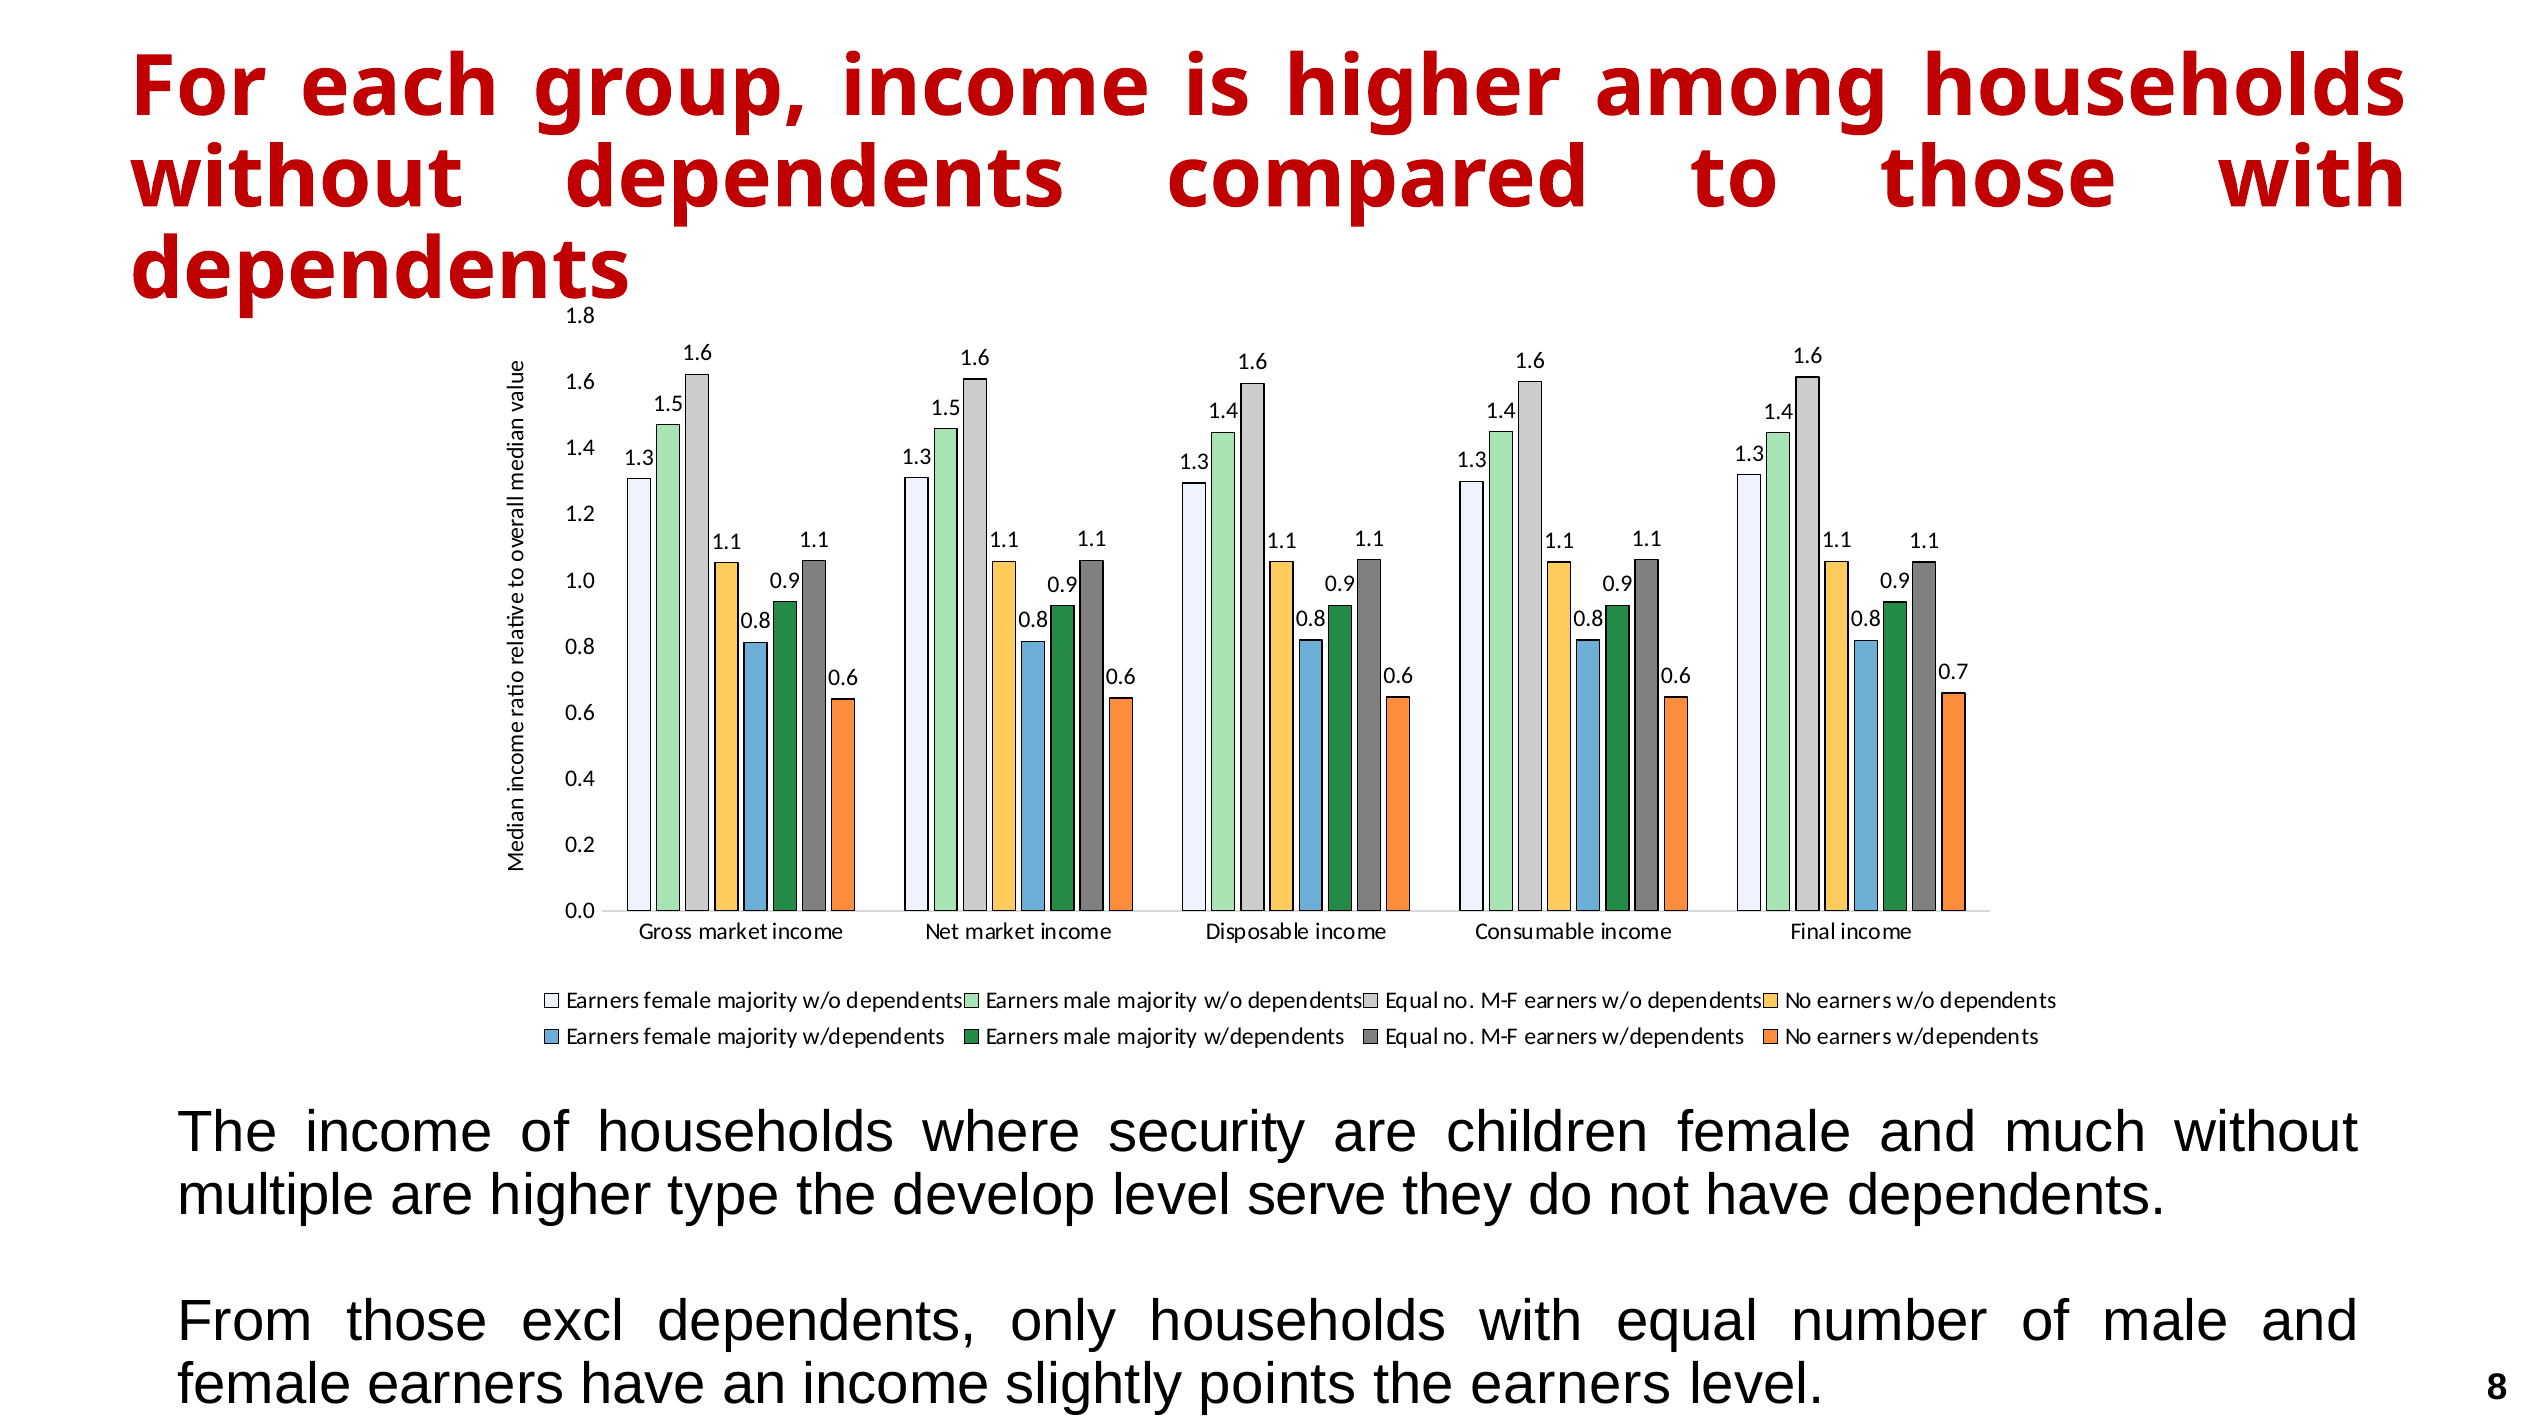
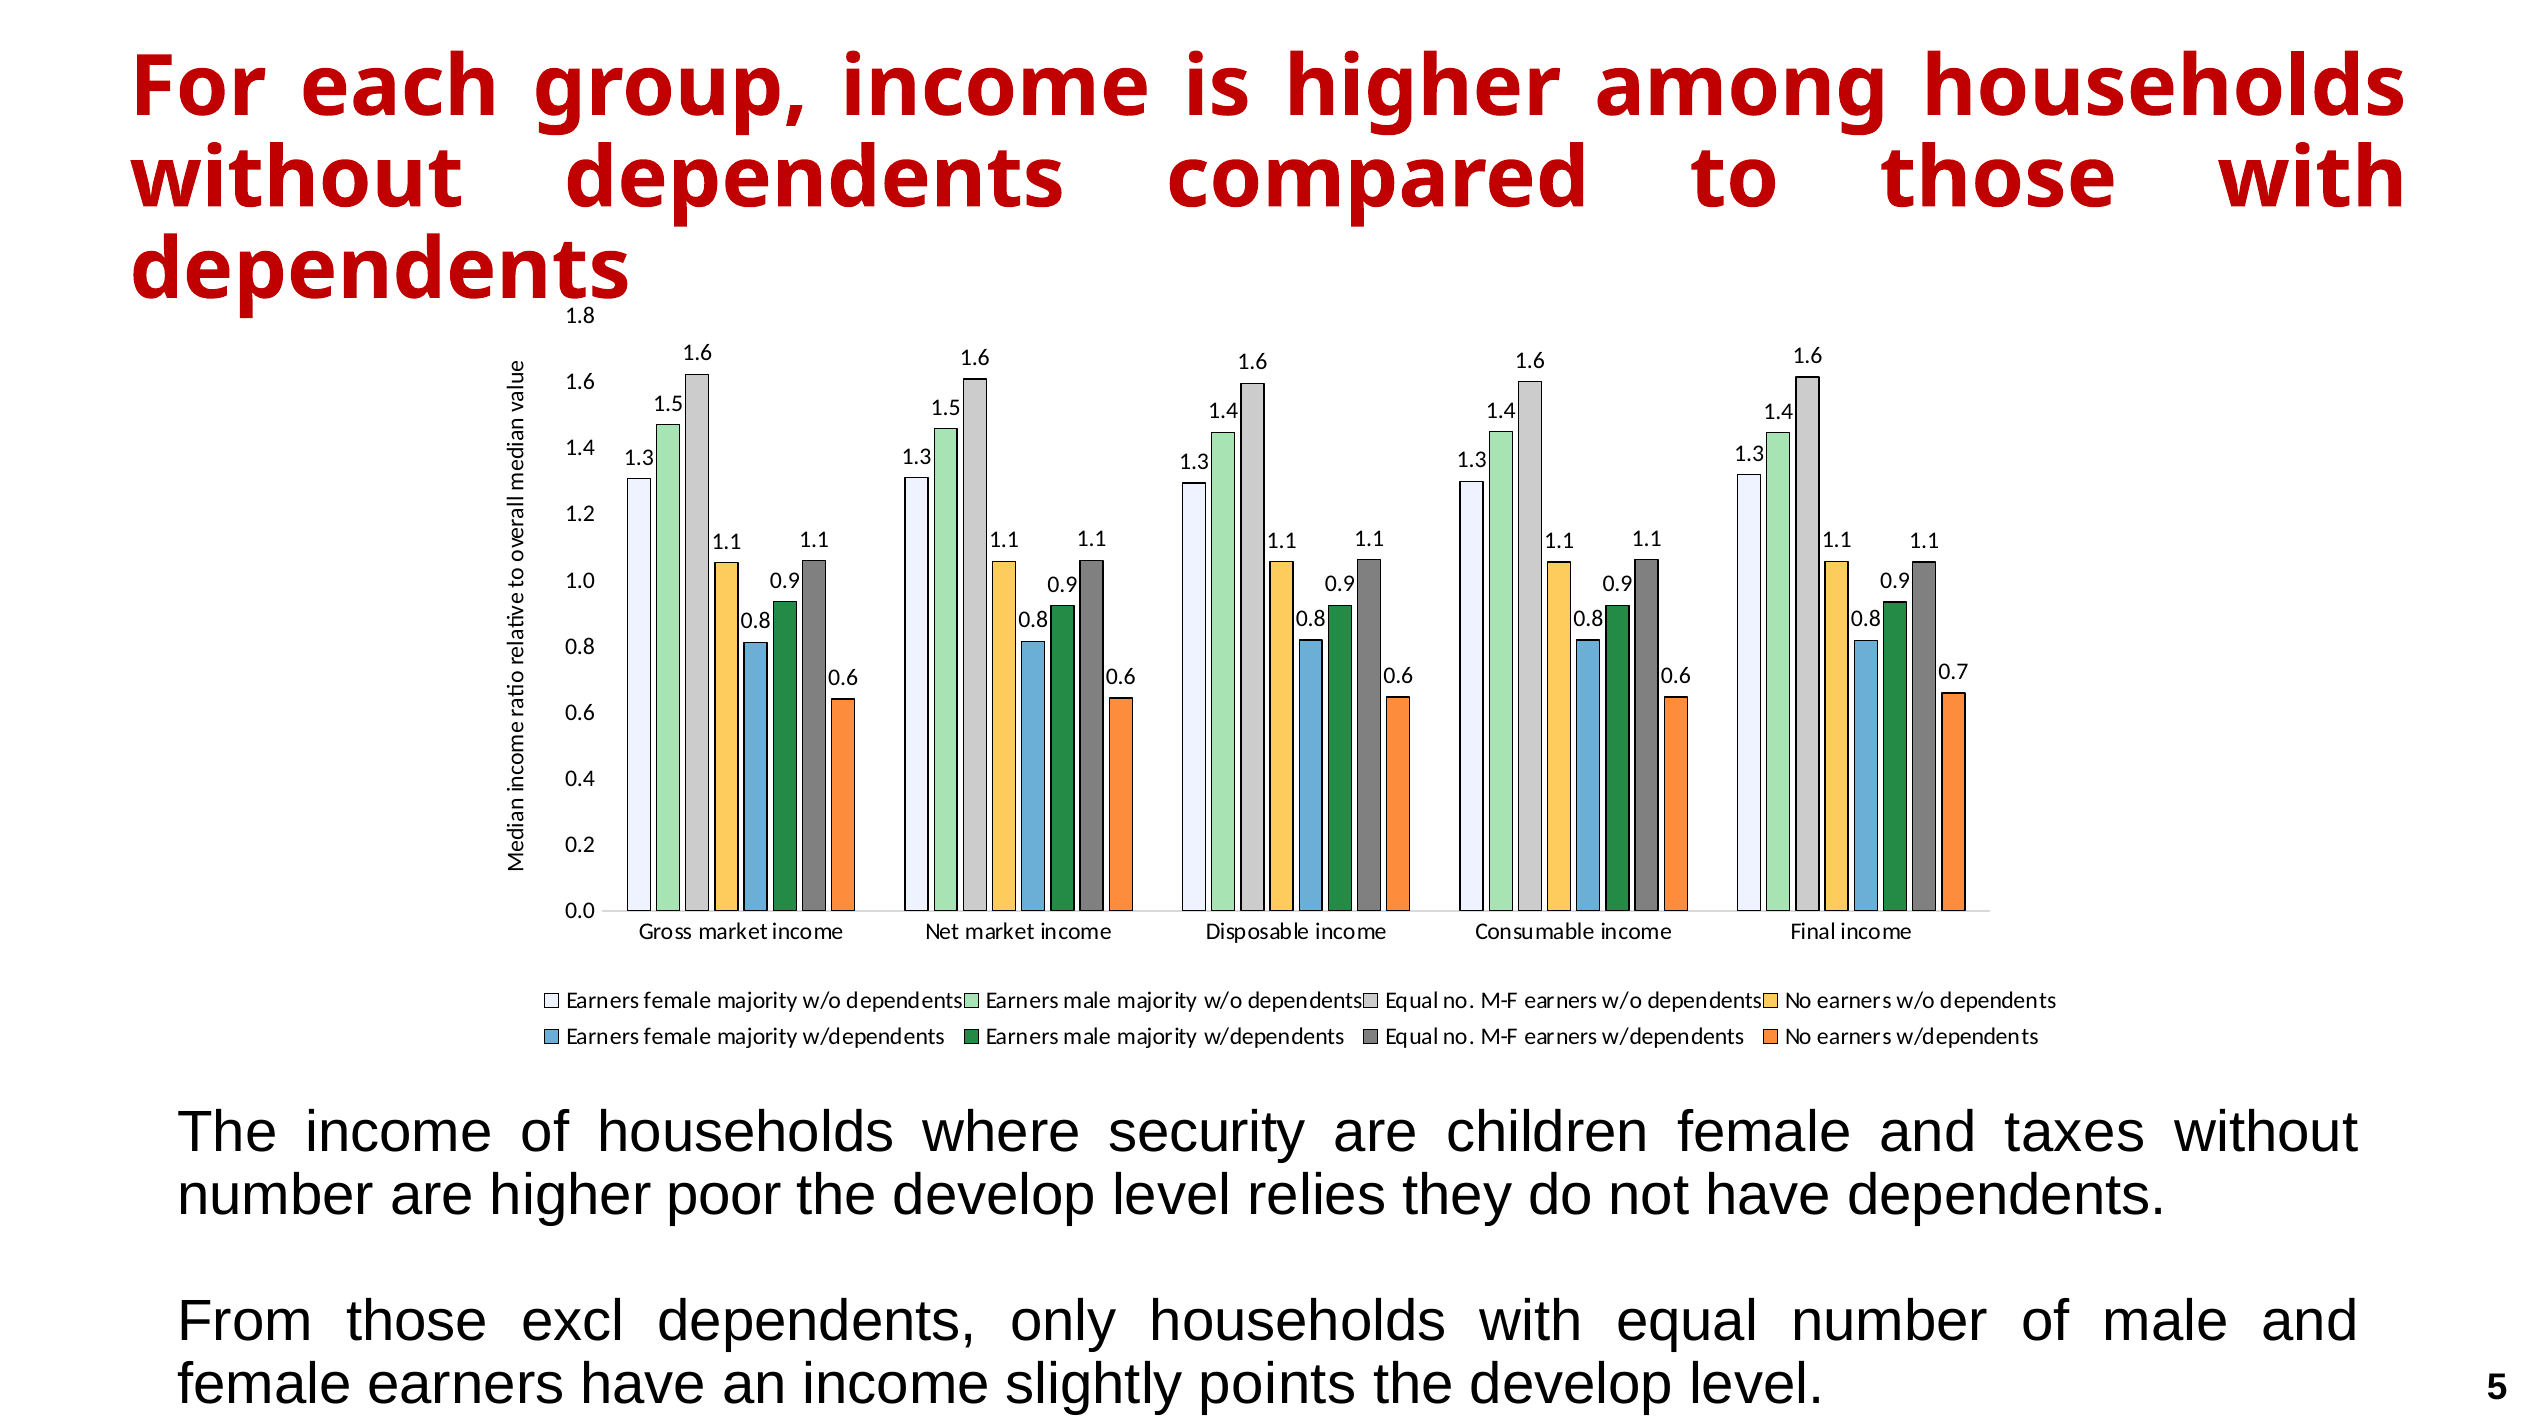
much: much -> taxes (2075, 1133)
multiple: multiple -> number (276, 1196)
type: type -> poor (724, 1196)
serve: serve -> relies (1317, 1196)
earners: earners -> develop (1571, 1384)
8: 8 -> 5 (2497, 1388)
